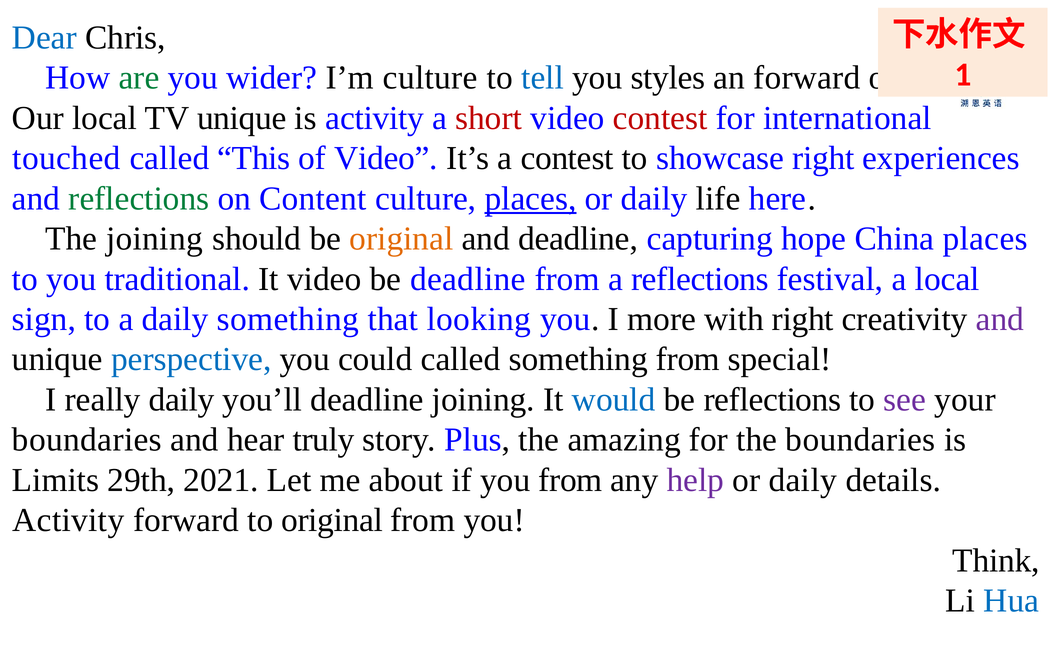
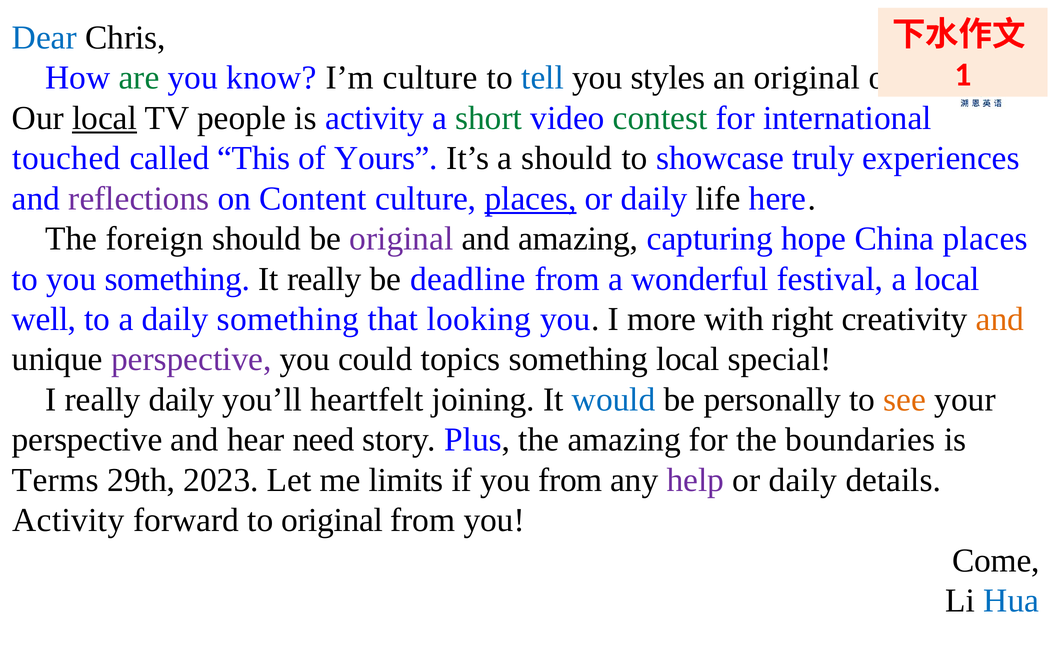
wider: wider -> know (271, 78)
an forward: forward -> original (807, 78)
local underline: none -> present (105, 118)
TV unique: unique -> people (242, 118)
short colour: red -> green (489, 118)
contest colour: red -> green (660, 118)
of Video: Video -> Yours (386, 158)
a contest: contest -> should (567, 158)
showcase right: right -> truly (823, 158)
reflections colour: green -> purple (139, 198)
The joining: joining -> foreign (155, 239)
original colour: orange -> purple (401, 239)
and deadline: deadline -> amazing (578, 239)
you traditional: traditional -> something (177, 279)
It video: video -> really (324, 279)
a reflections: reflections -> wonderful (700, 279)
sign: sign -> well (44, 319)
and colour: purple -> orange (1000, 319)
perspective colour: blue -> purple (191, 359)
could called: called -> topics (461, 359)
something from: from -> local (688, 359)
you’ll deadline: deadline -> heartfelt (367, 399)
be reflections: reflections -> personally (772, 399)
see colour: purple -> orange (905, 399)
boundaries: boundaries -> perspective (87, 440)
truly: truly -> need (324, 440)
Limits: Limits -> Terms (55, 480)
2021: 2021 -> 2023 (221, 480)
about: about -> limits (406, 480)
Think: Think -> Come (996, 560)
